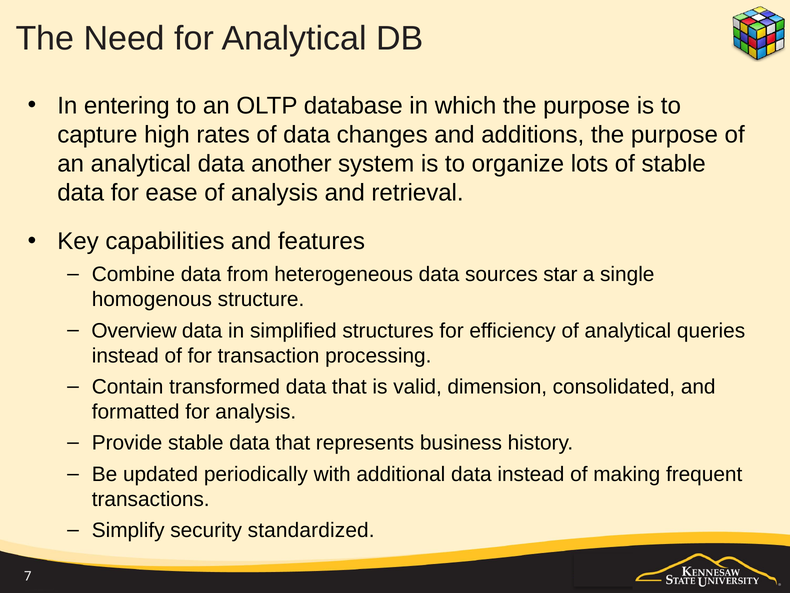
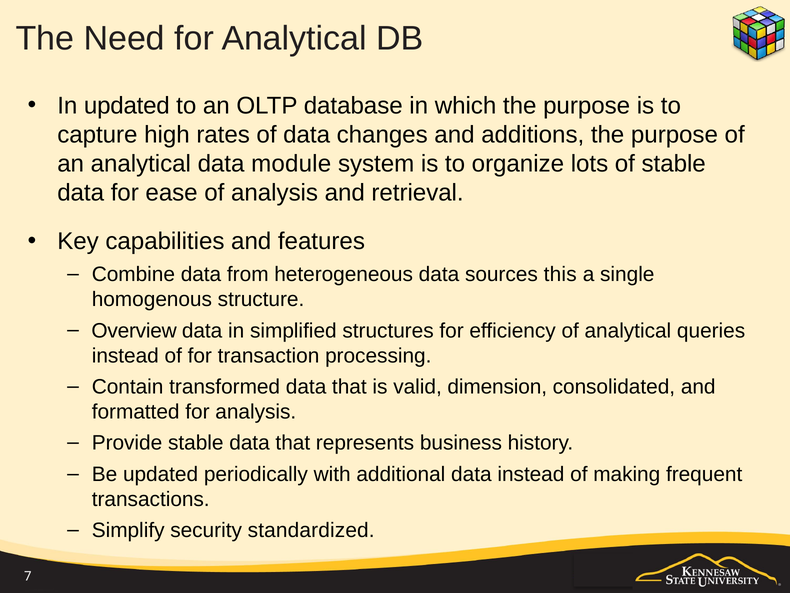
In entering: entering -> updated (127, 106)
another: another -> module (291, 164)
star: star -> this (560, 274)
